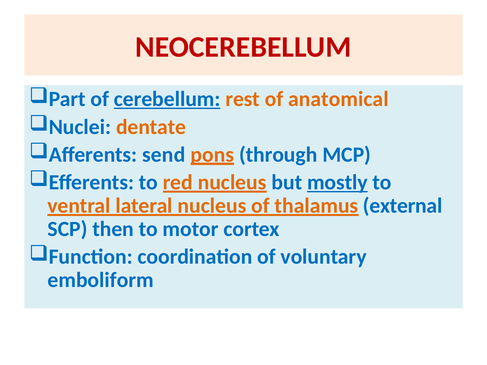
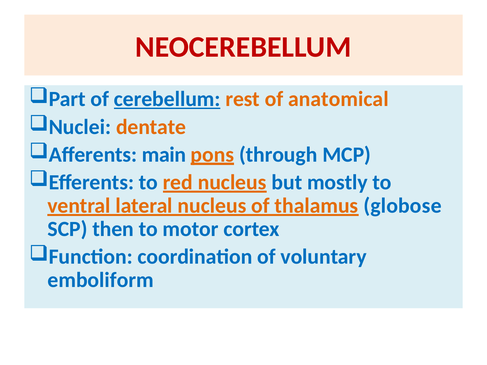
send: send -> main (164, 155)
mostly underline: present -> none (337, 182)
external: external -> globose (402, 206)
